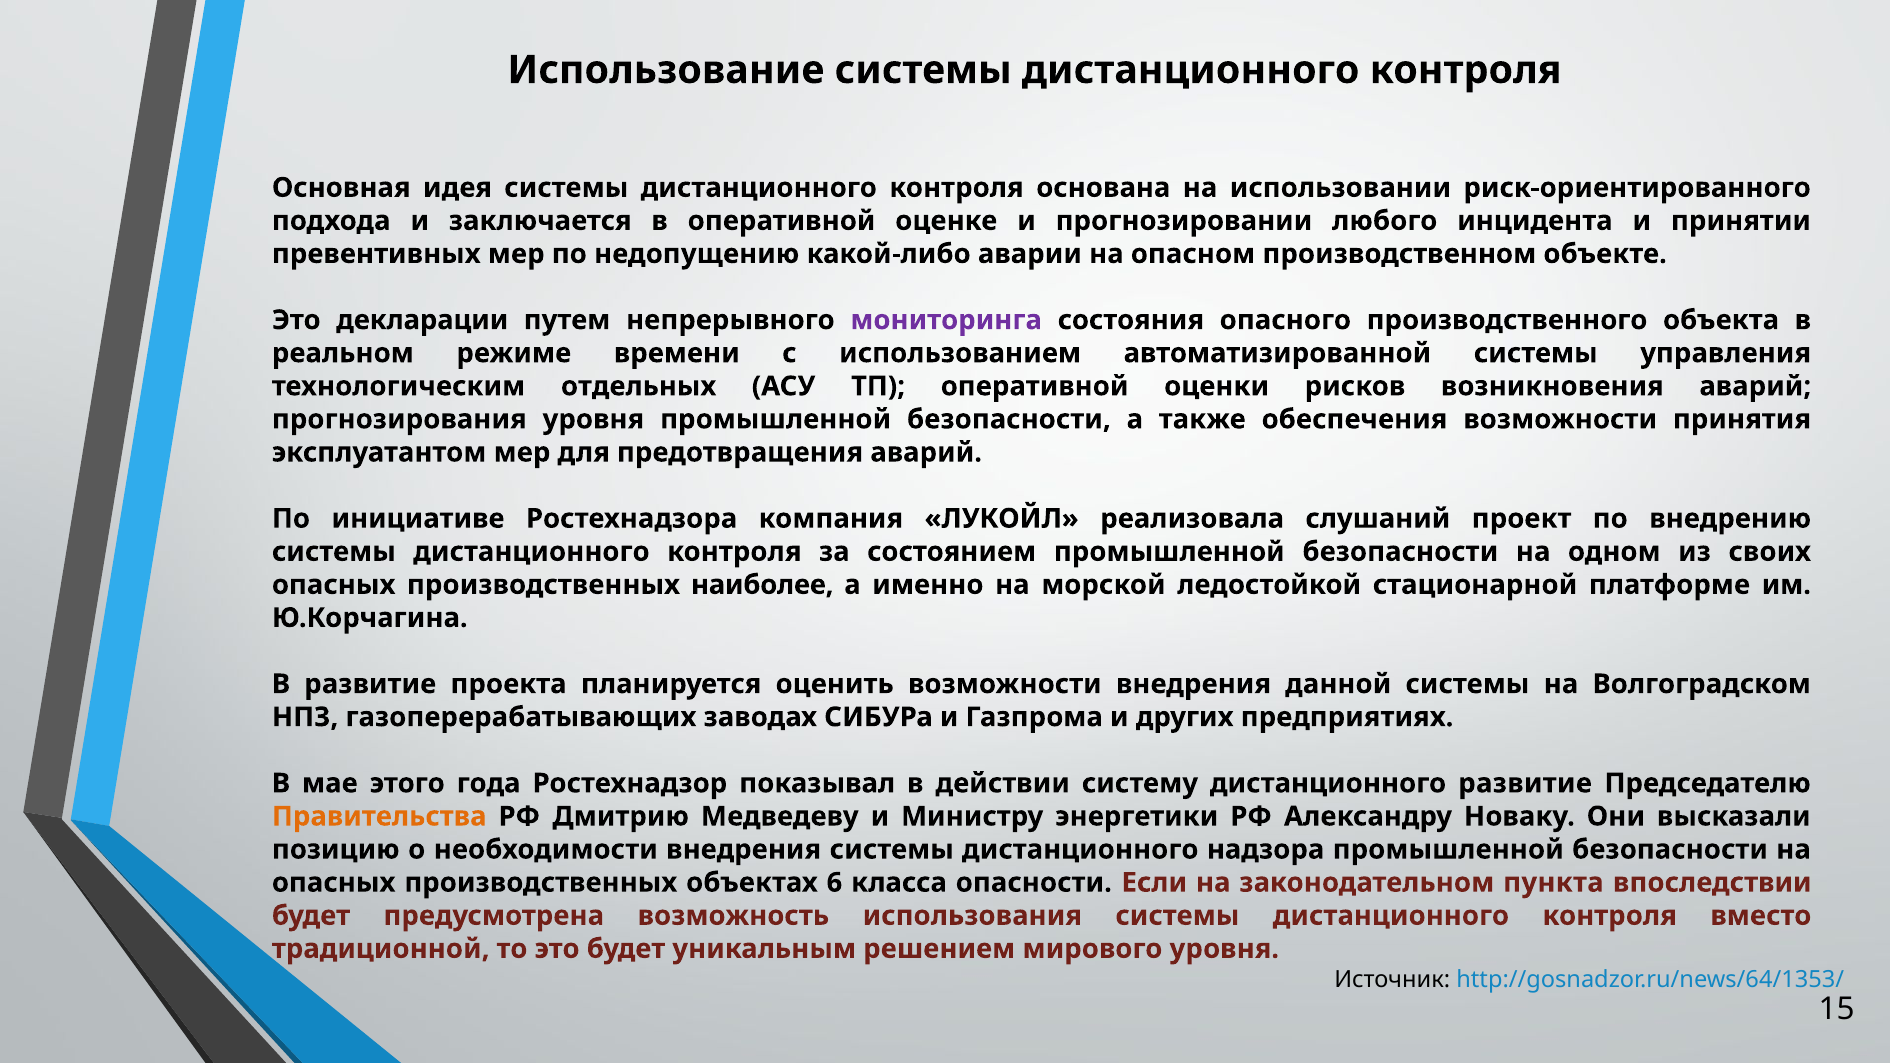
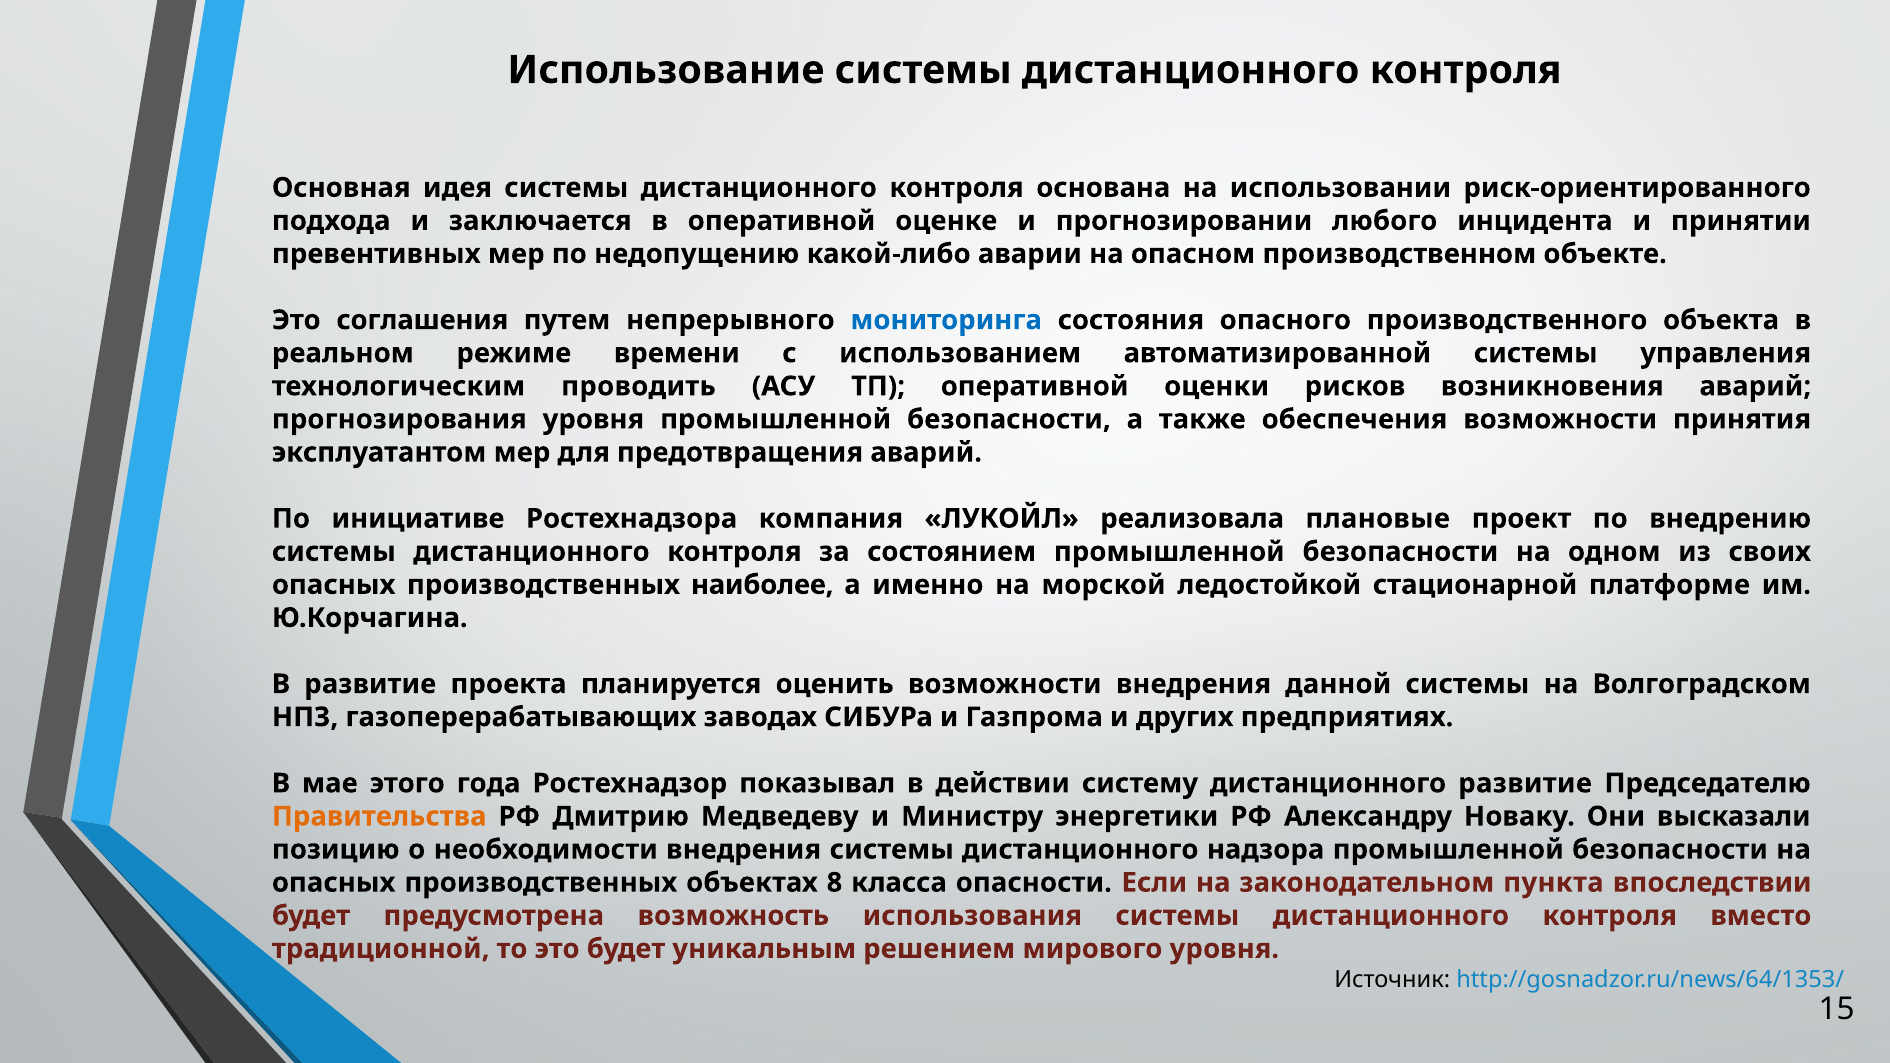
декларации: декларации -> соглашения (422, 320)
мониторинга colour: purple -> blue (946, 320)
отдельных: отдельных -> проводить (638, 386)
слушаний: слушаний -> плановые (1378, 519)
6: 6 -> 8 (834, 883)
